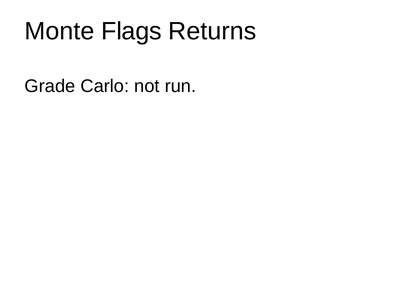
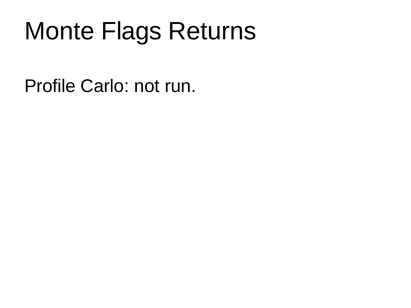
Grade: Grade -> Profile (50, 86)
